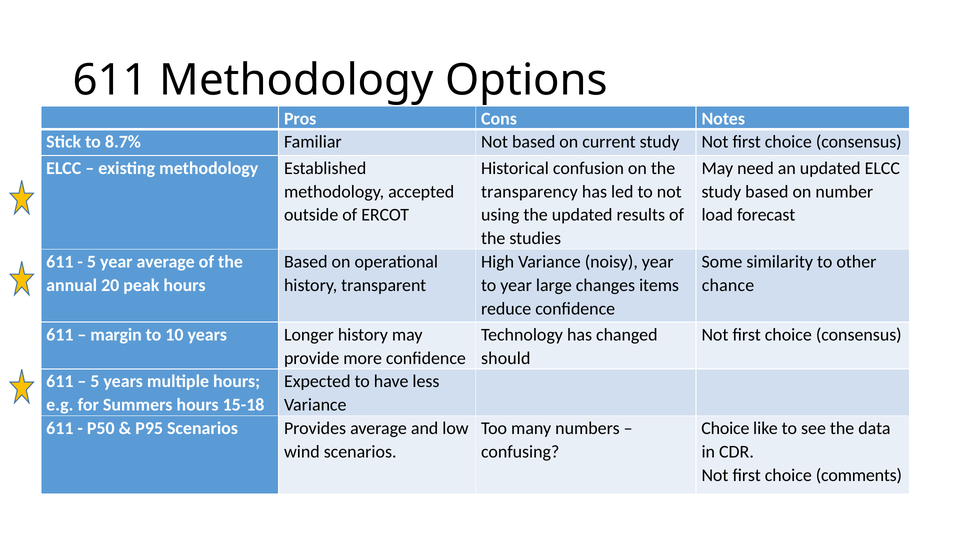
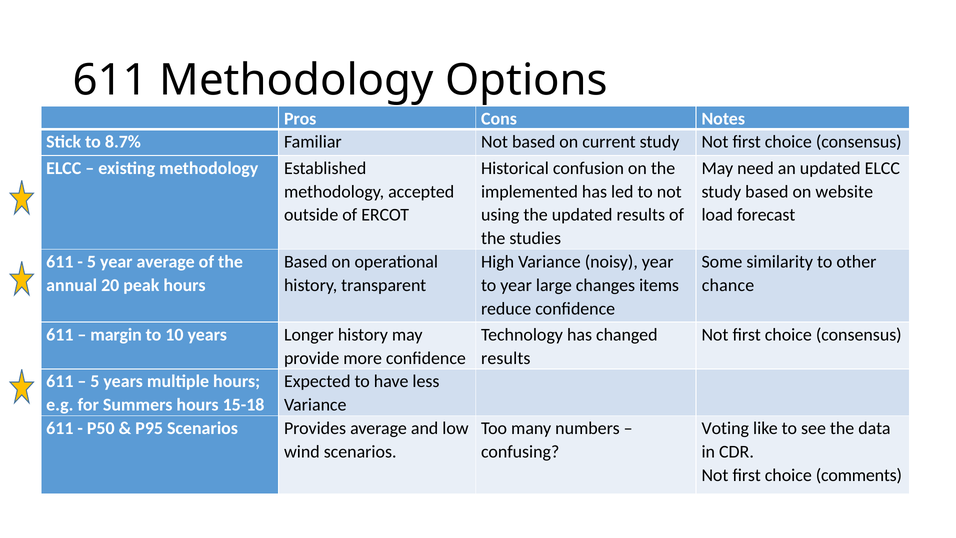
transparency: transparency -> implemented (530, 192)
number: number -> website (844, 192)
should: should -> results (506, 358)
Choice: Choice -> Voting (725, 428)
